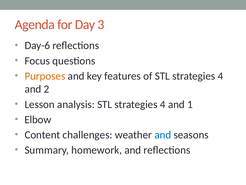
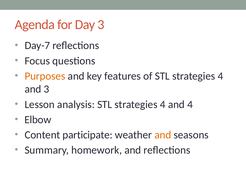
Day-6: Day-6 -> Day-7 (37, 45)
and 2: 2 -> 3 (47, 89)
and 1: 1 -> 4 (190, 104)
challenges: challenges -> participate (88, 134)
and colour: blue -> orange (163, 134)
